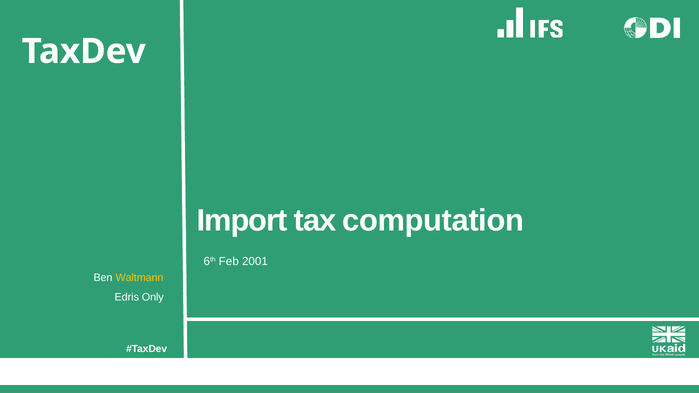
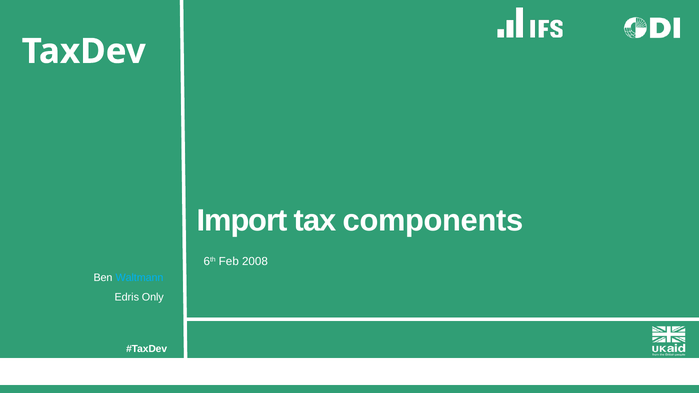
computation: computation -> components (433, 221)
2001: 2001 -> 2008 (255, 261)
Waltmann colour: yellow -> light blue (140, 278)
